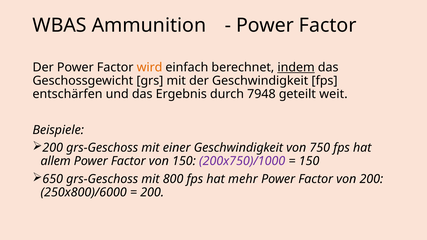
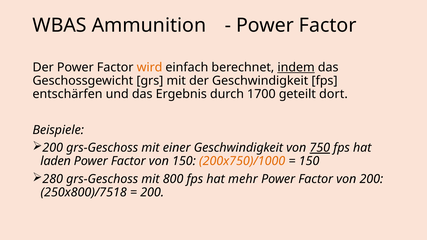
7948: 7948 -> 1700 (261, 94)
weit: weit -> dort (333, 94)
750 underline: none -> present (320, 148)
allem: allem -> laden (56, 161)
200x750)/1000 colour: purple -> orange (242, 161)
650: 650 -> 280 (53, 179)
250x800)/6000: 250x800)/6000 -> 250x800)/7518 (84, 193)
